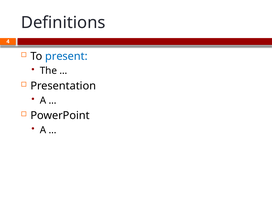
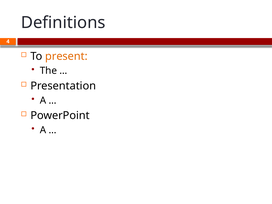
present colour: blue -> orange (66, 56)
